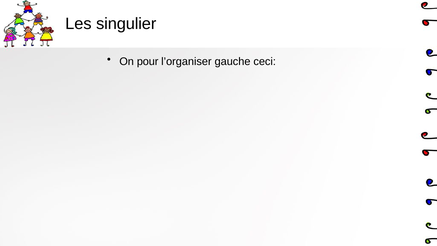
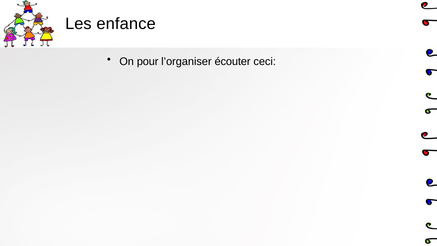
singulier: singulier -> enfance (126, 24)
gauche: gauche -> écouter (233, 61)
